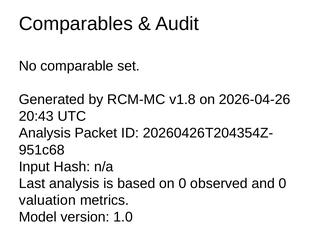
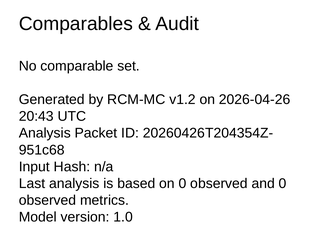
v1.8: v1.8 -> v1.2 (182, 99)
valuation: valuation -> observed (47, 200)
